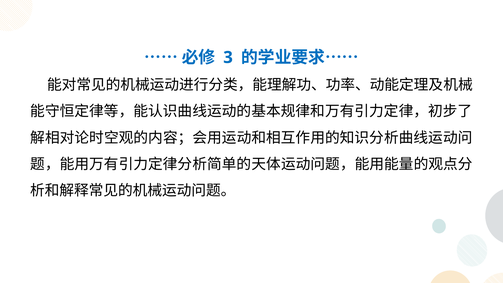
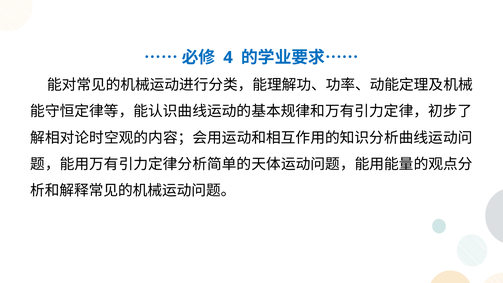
3: 3 -> 4 (228, 57)
